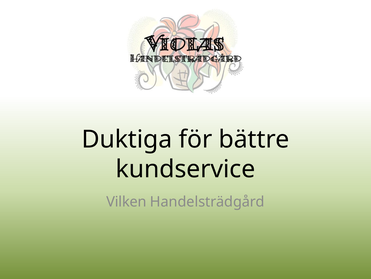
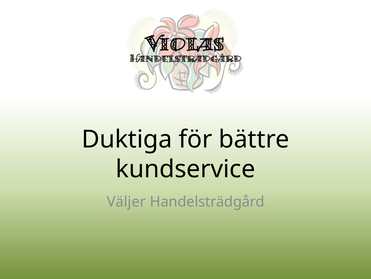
Vilken: Vilken -> Väljer (126, 201)
